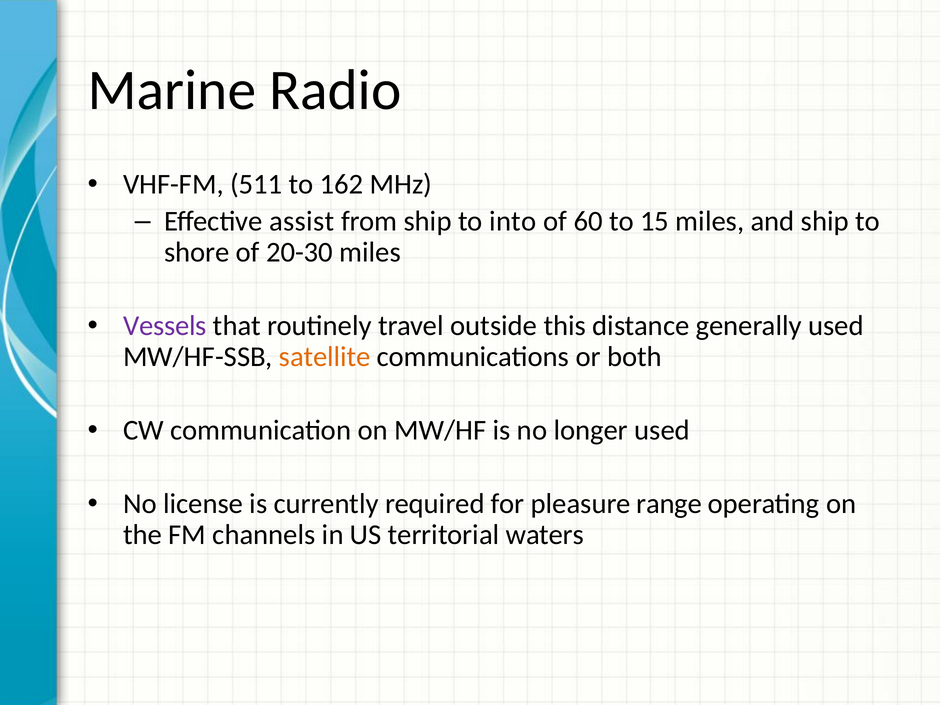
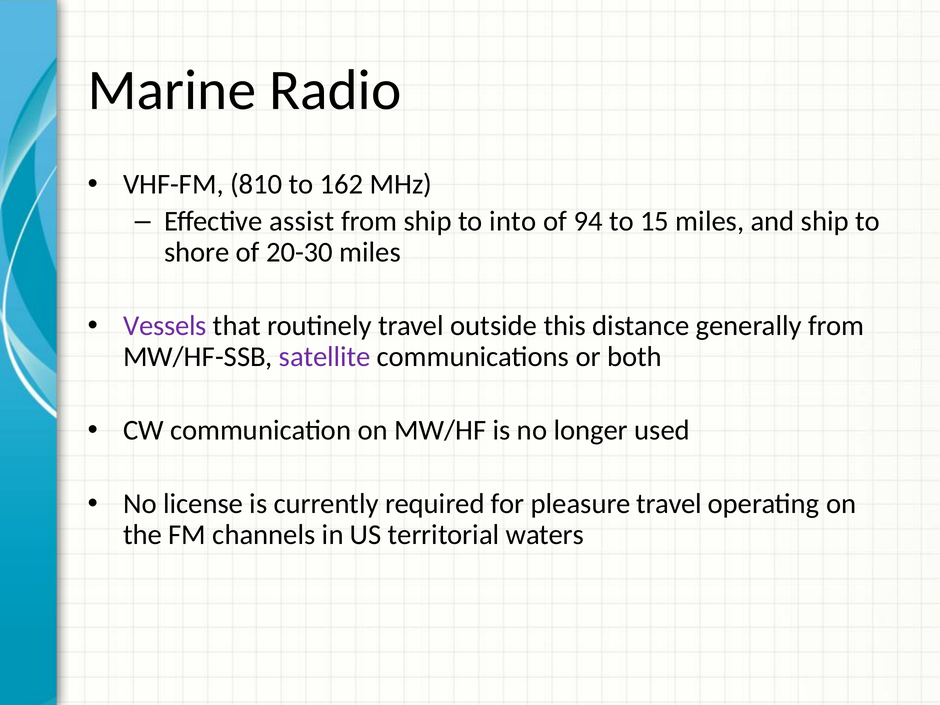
511: 511 -> 810 (256, 185)
60: 60 -> 94 (588, 221)
generally used: used -> from (836, 326)
satellite colour: orange -> purple (325, 357)
pleasure range: range -> travel (669, 504)
